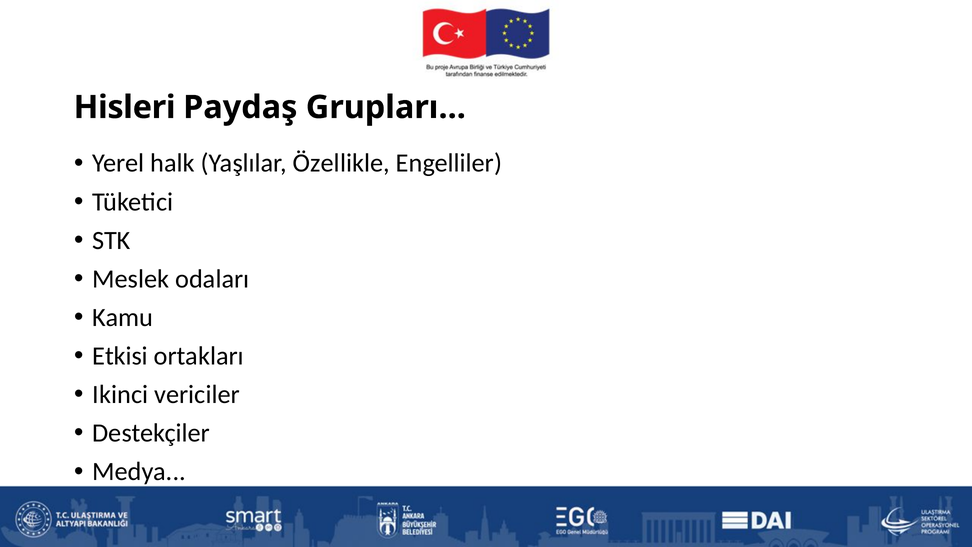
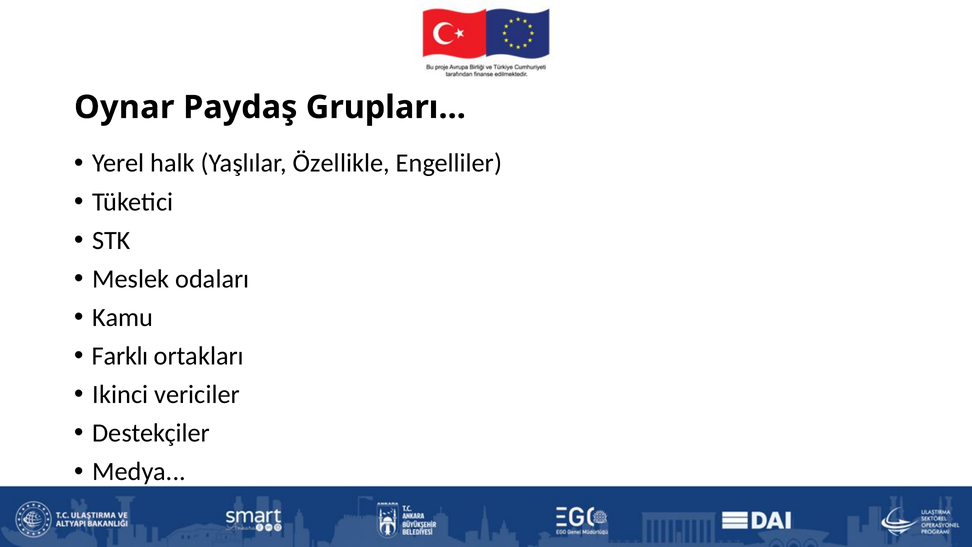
Hisleri: Hisleri -> Oynar (124, 107)
Etkisi: Etkisi -> Farklı (120, 356)
